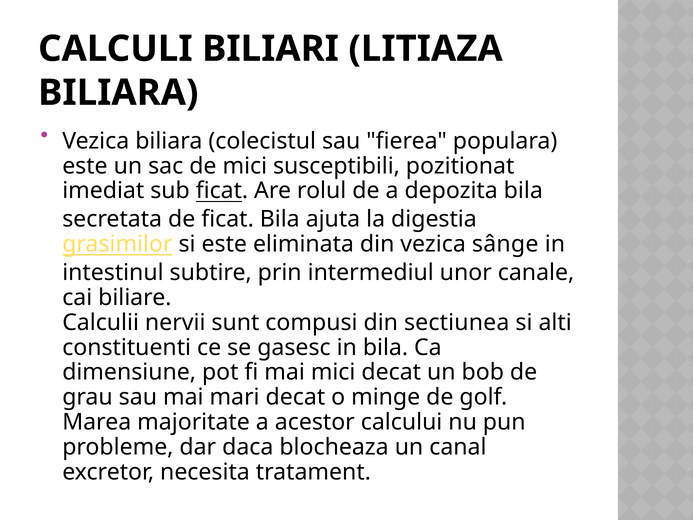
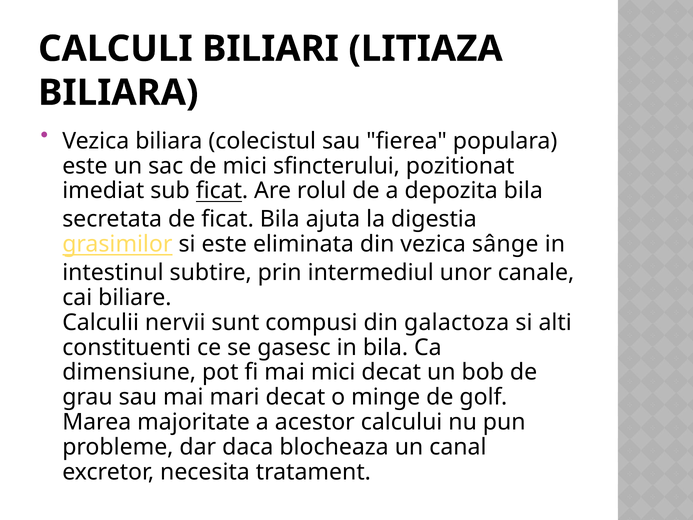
susceptibili: susceptibili -> sfincterului (337, 166)
sectiunea: sectiunea -> galactoza (457, 322)
